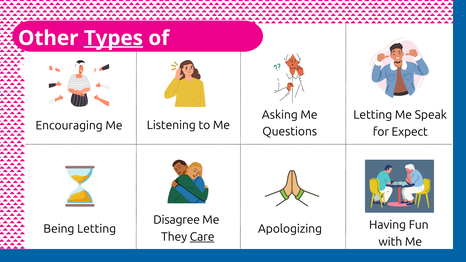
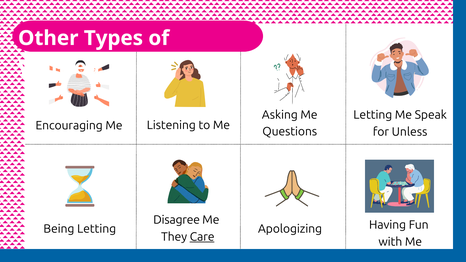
Types underline: present -> none (113, 38)
Bullying: Bullying -> Wanted (59, 67)
Expect: Expect -> Unless (410, 132)
